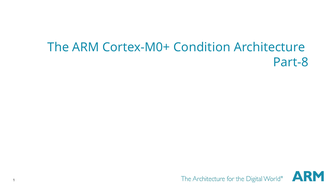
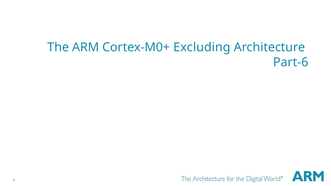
Condition: Condition -> Excluding (202, 47)
Part-8: Part-8 -> Part-6 (291, 62)
